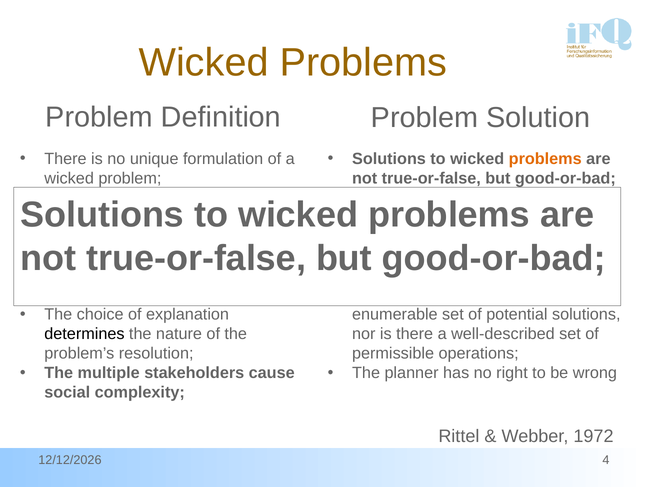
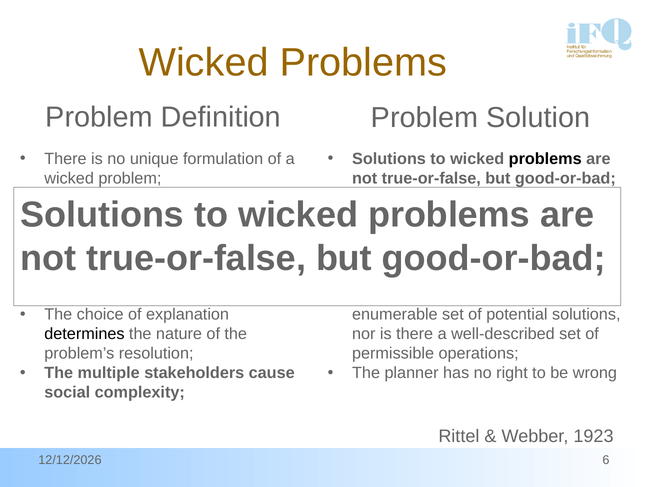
problems colour: orange -> black (545, 159)
1972: 1972 -> 1923 (593, 436)
4: 4 -> 6 (606, 460)
